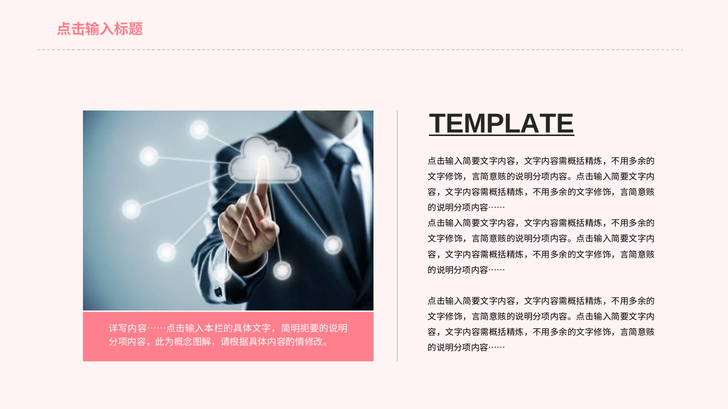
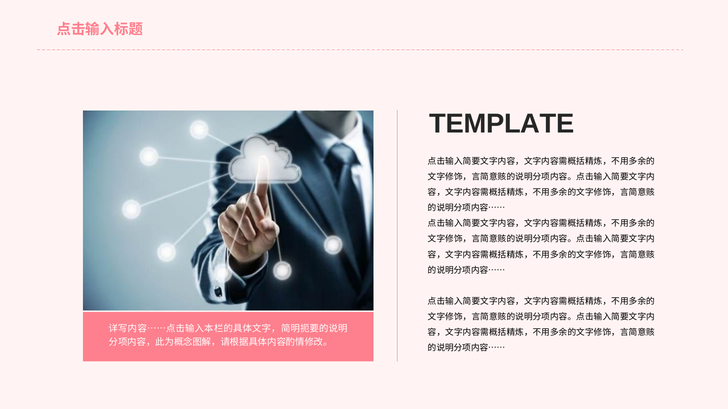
TEMPLATE underline: present -> none (502, 124)
